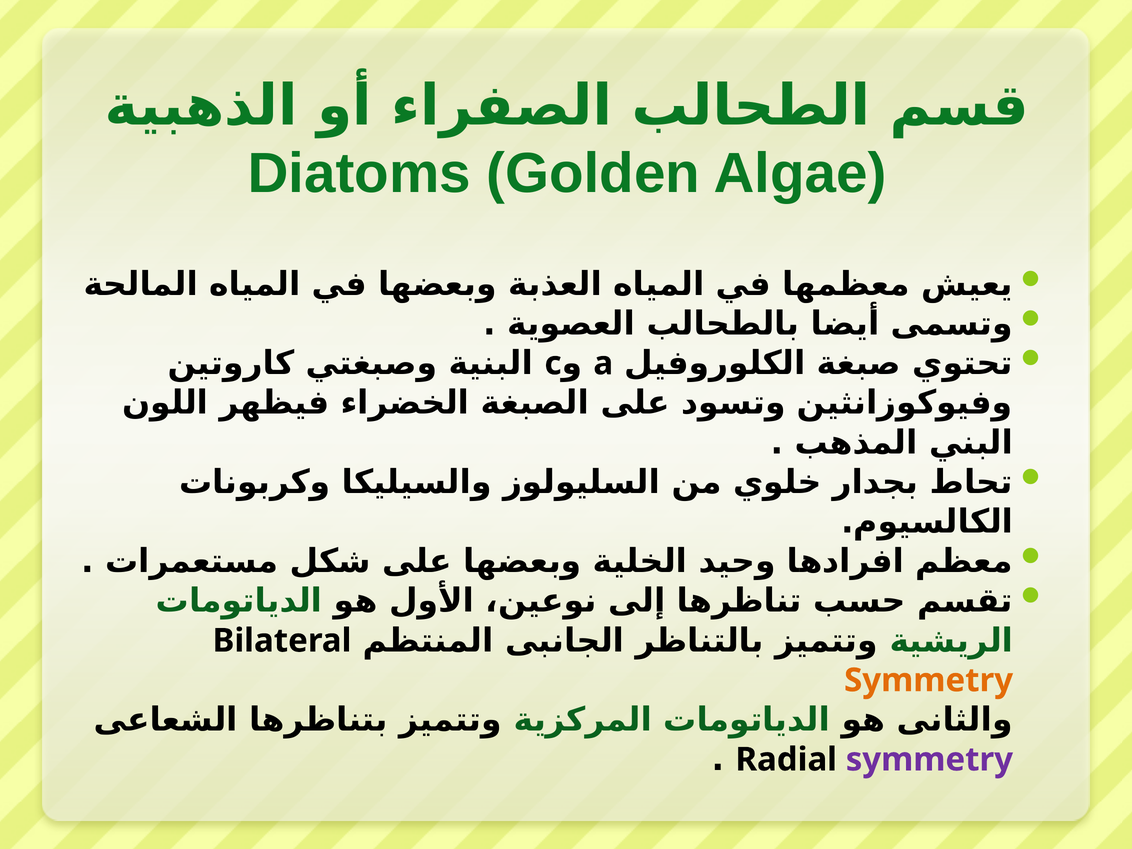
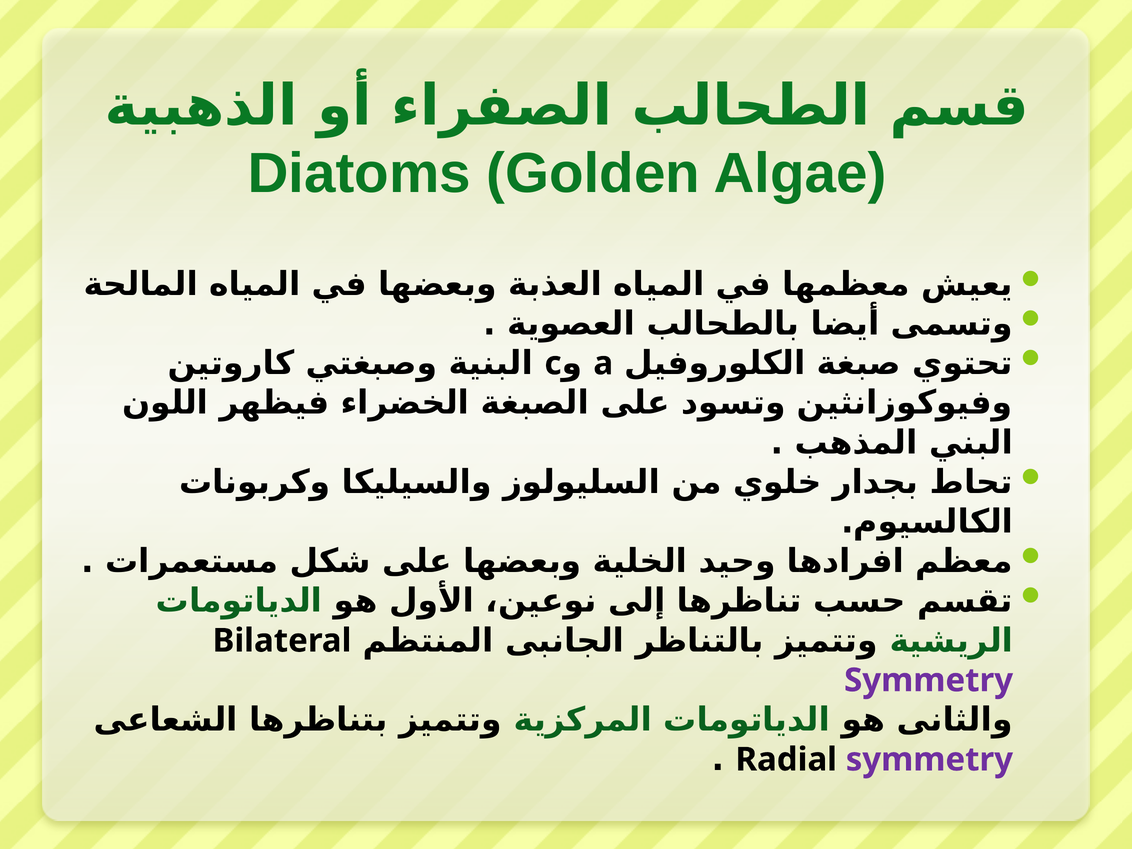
Symmetry colour: orange -> purple (929, 680)
